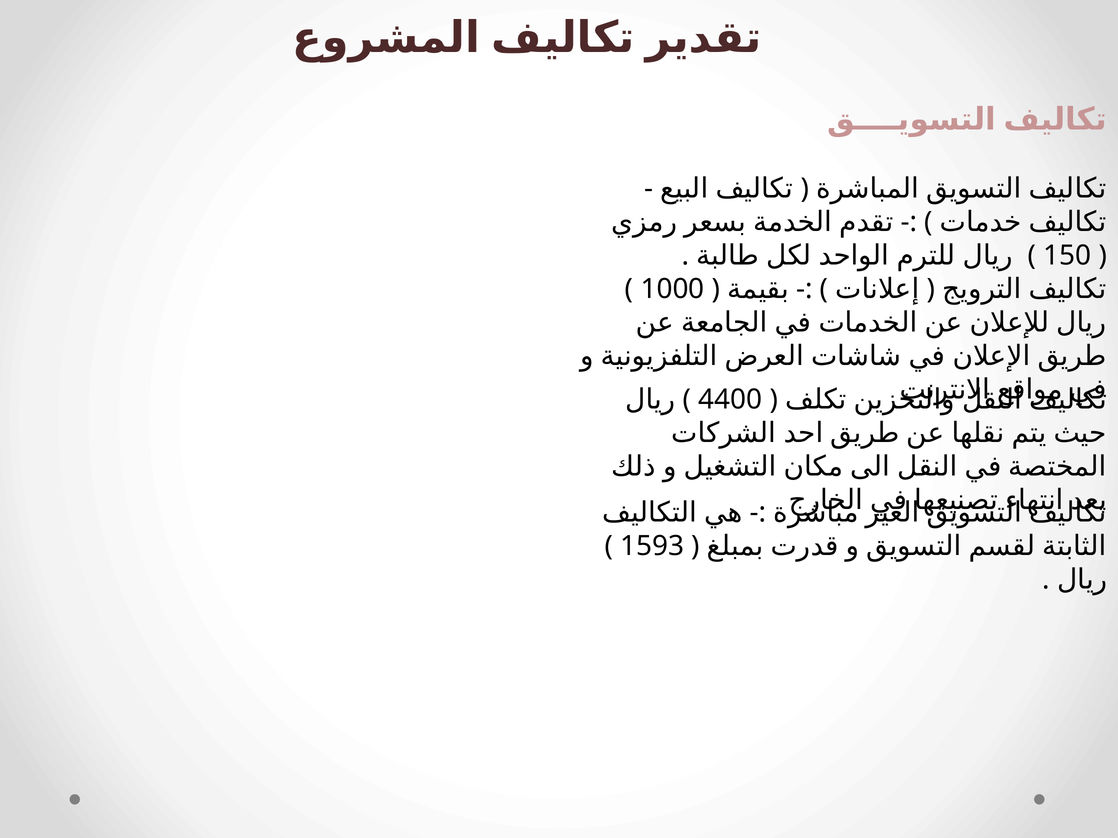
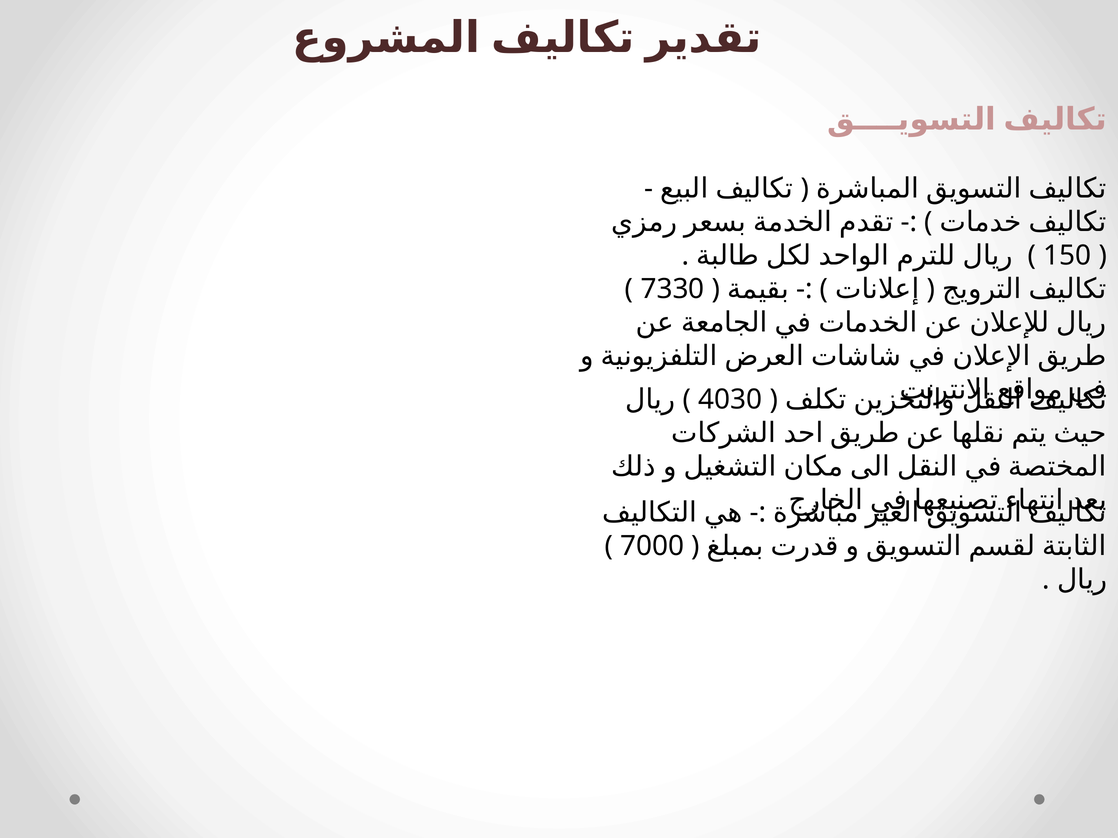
1000: 1000 -> 7330 (673, 289)
4400: 4400 -> 4030 (730, 400)
1593: 1593 -> 7000 (652, 546)
